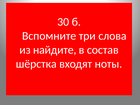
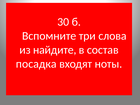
шёрстка: шёрстка -> посадка (36, 64)
